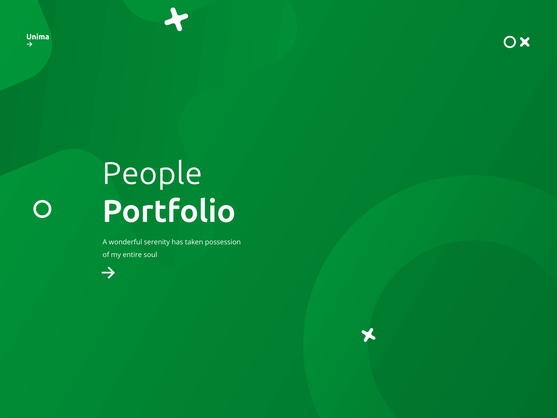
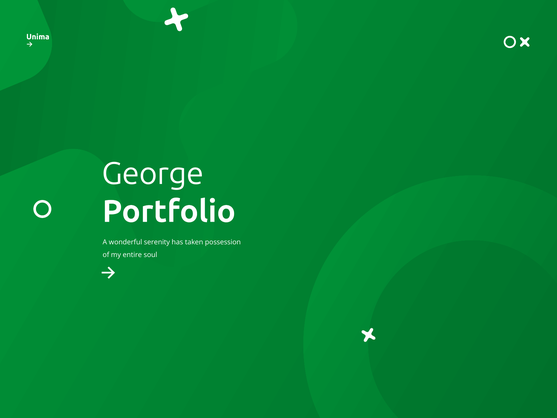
People: People -> George (153, 174)
